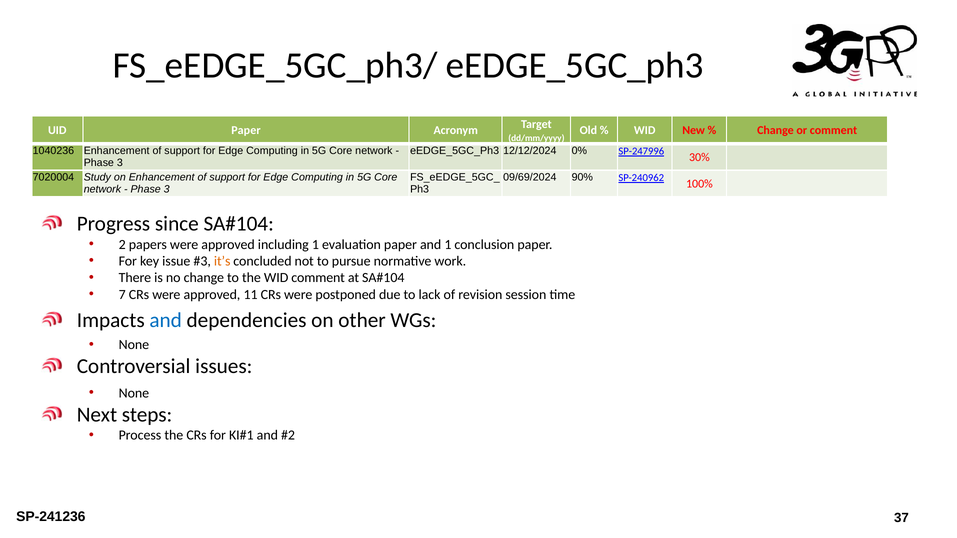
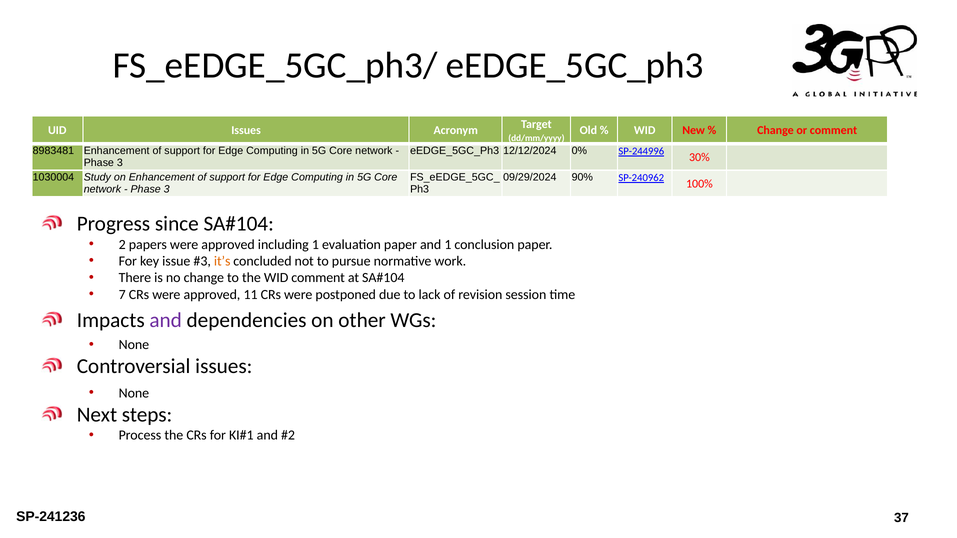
UID Paper: Paper -> Issues (246, 131)
1040236: 1040236 -> 8983481 (53, 151)
SP-247996: SP-247996 -> SP-244996 (641, 152)
7020004: 7020004 -> 1030004 (53, 178)
09/69/2024: 09/69/2024 -> 09/29/2024 (530, 178)
and colour: blue -> purple (166, 320)
